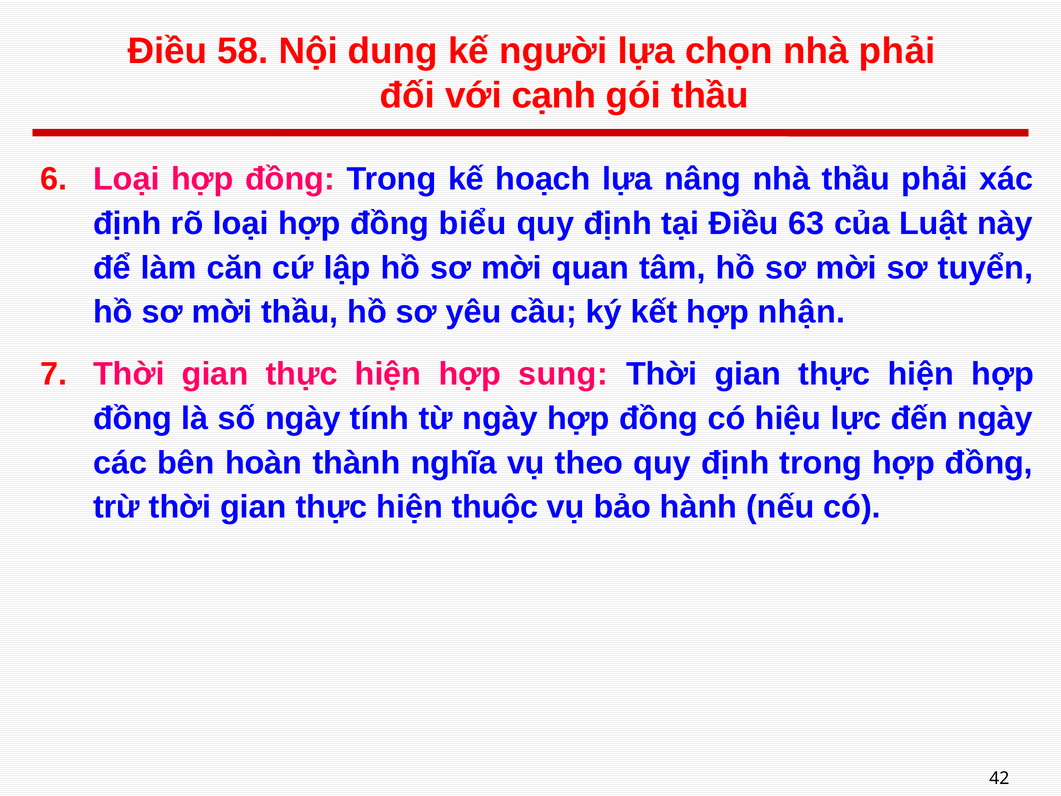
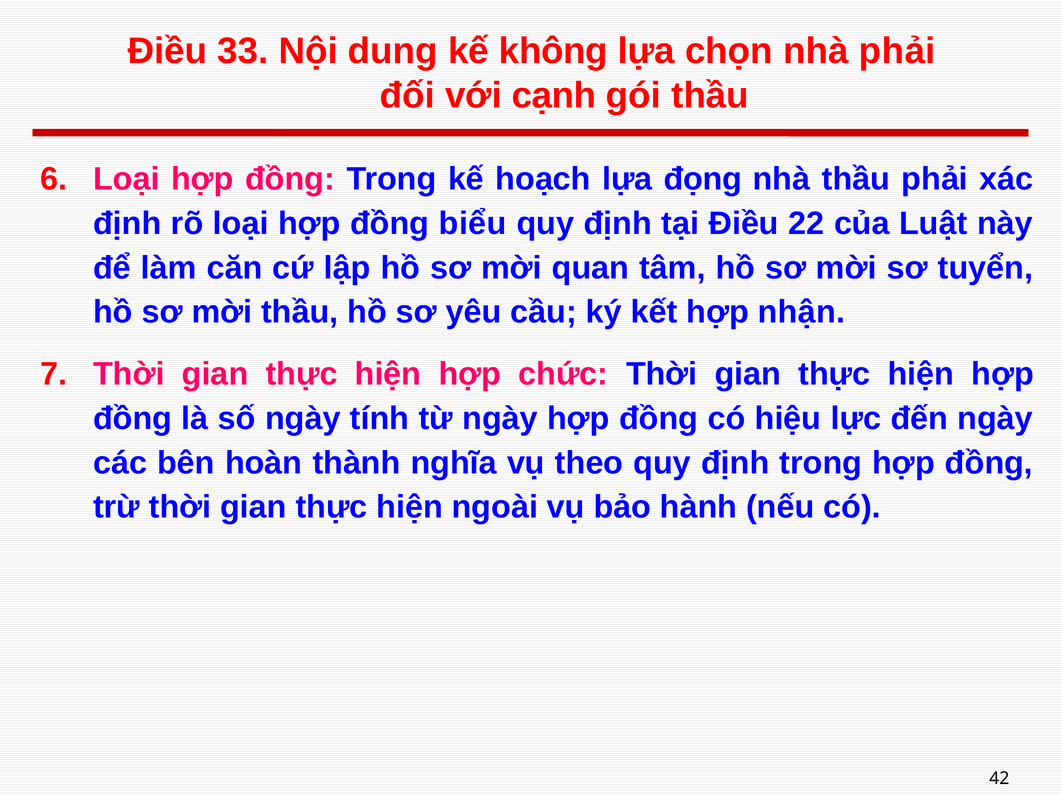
58: 58 -> 33 (243, 51)
người: người -> không (553, 51)
nâng: nâng -> đọng (703, 179)
63: 63 -> 22 (806, 224)
sung: sung -> chức (563, 374)
thuộc: thuộc -> ngoài (495, 507)
